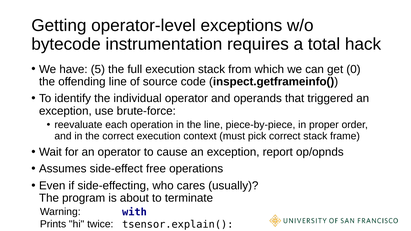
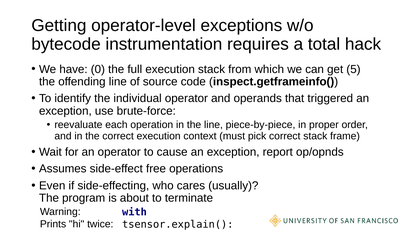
5: 5 -> 0 (98, 69)
0: 0 -> 5 (353, 69)
